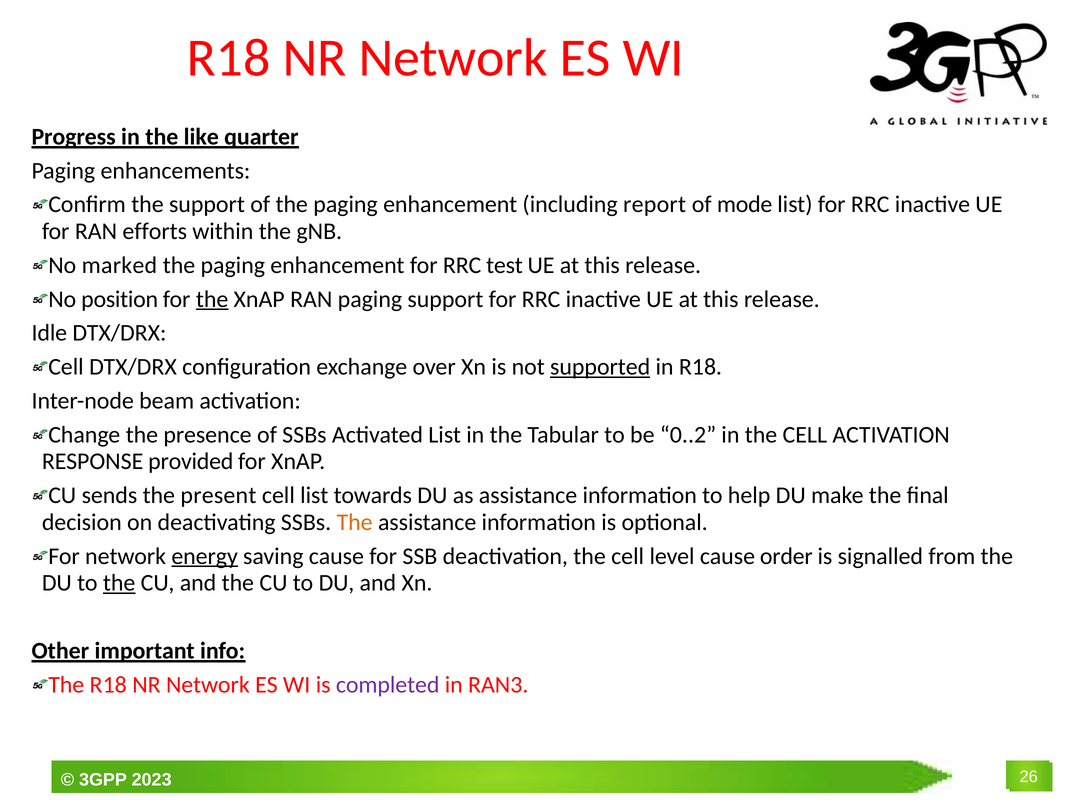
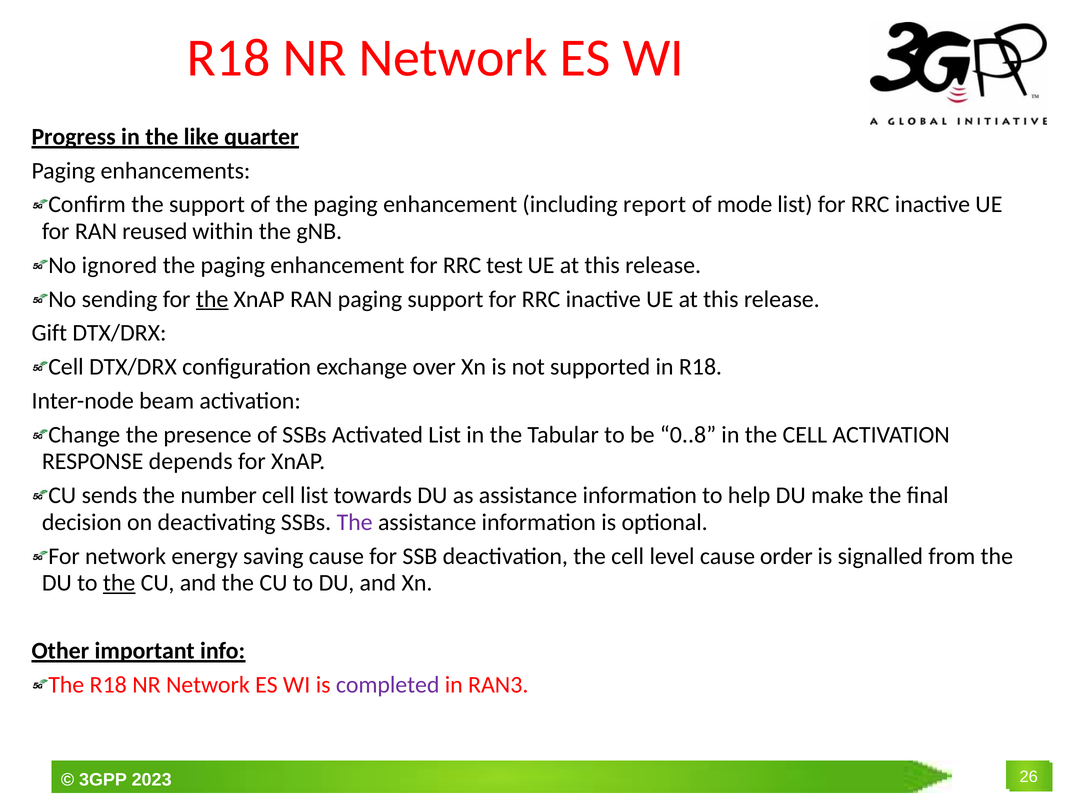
efforts: efforts -> reused (155, 231)
marked: marked -> ignored (119, 265)
position: position -> sending (120, 299)
Idle: Idle -> Gift (49, 333)
supported underline: present -> none (600, 367)
0..2: 0..2 -> 0..8 (688, 435)
provided: provided -> depends (191, 462)
present: present -> number (219, 496)
The colour: orange -> purple (355, 523)
energy underline: present -> none (205, 557)
